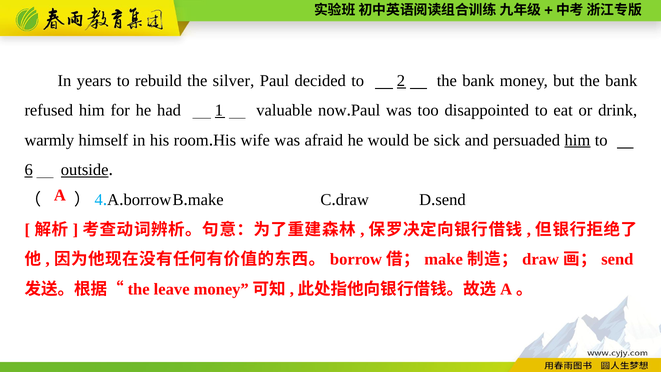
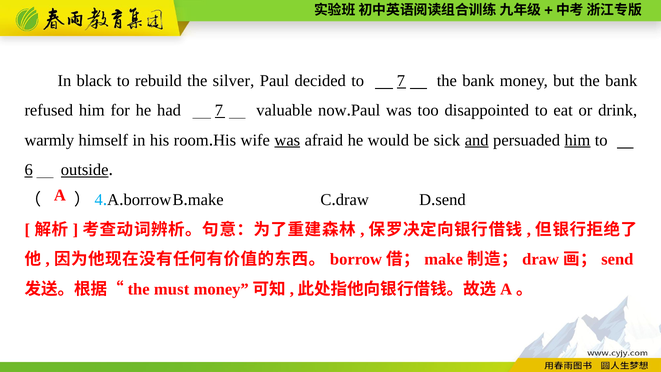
years: years -> black (94, 81)
to 2: 2 -> 7 (401, 81)
had 1: 1 -> 7 (219, 110)
was underline: none -> present (287, 140)
and underline: none -> present (477, 140)
leave: leave -> must (172, 289)
